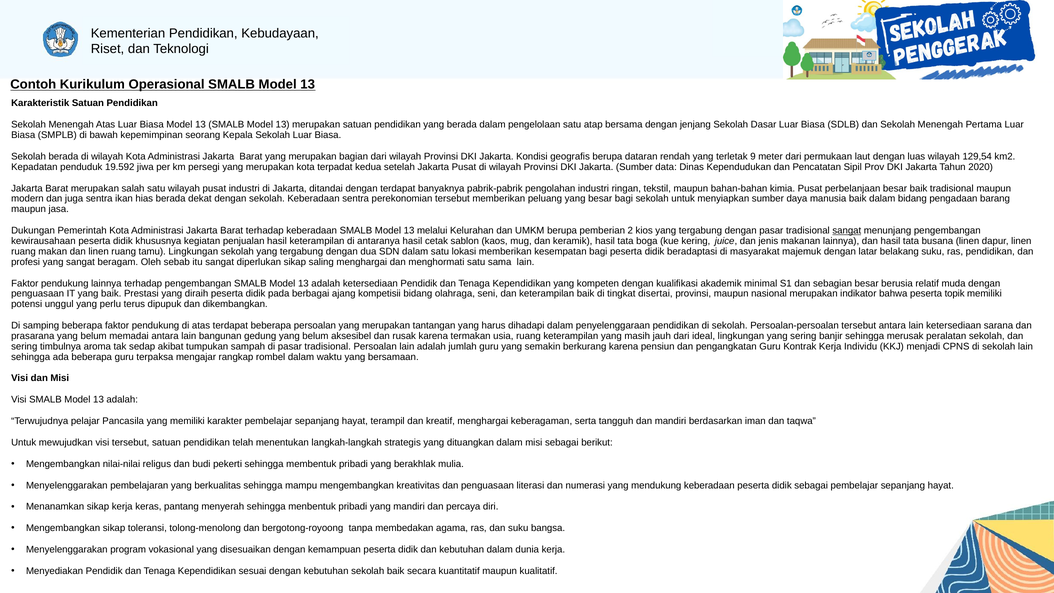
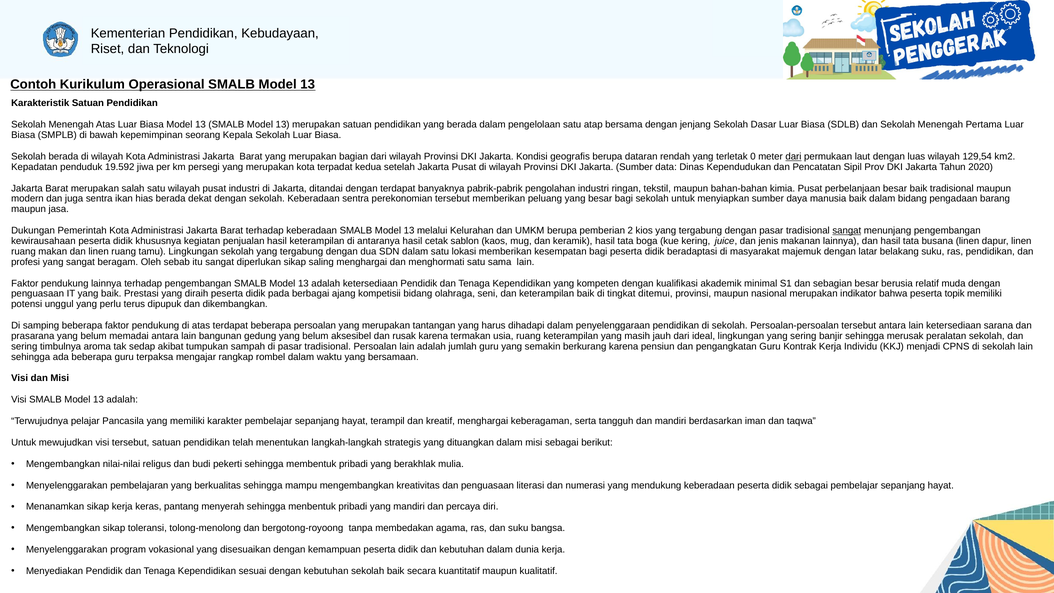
9: 9 -> 0 (753, 156)
dari underline: none -> present (793, 156)
disertai: disertai -> ditemui (655, 294)
